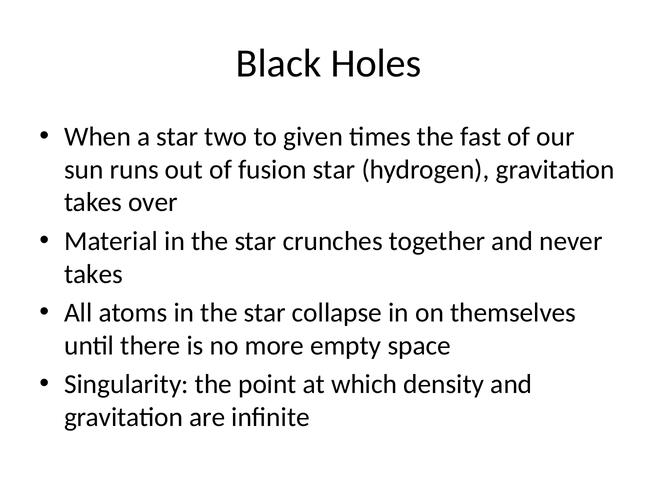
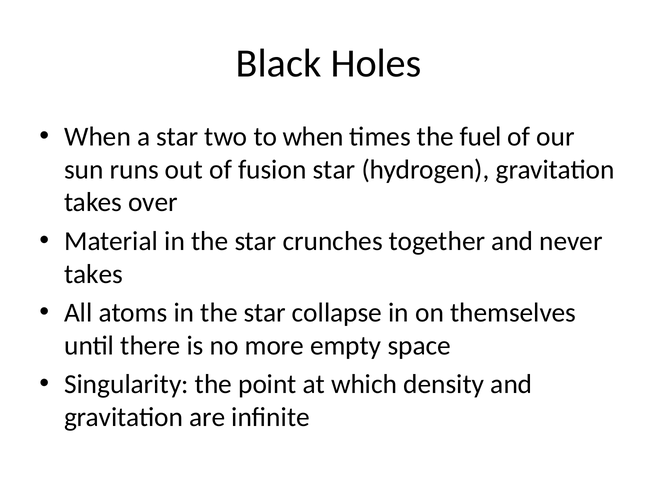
to given: given -> when (313, 137)
fast: fast -> fuel (481, 137)
